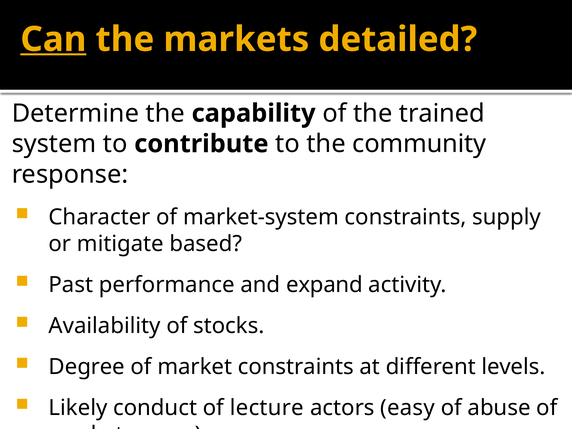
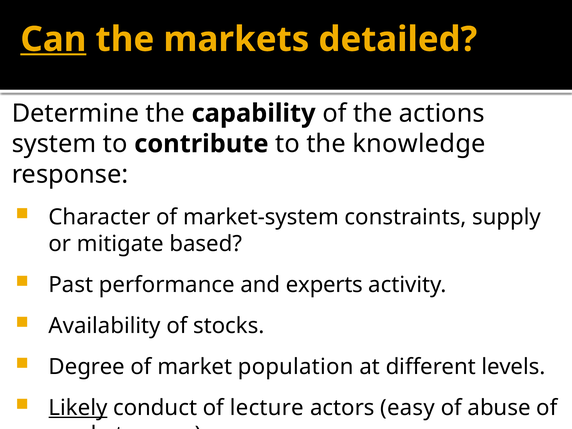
trained: trained -> actions (442, 113)
community: community -> knowledge (419, 144)
expand: expand -> experts (324, 285)
market constraints: constraints -> population (296, 367)
Likely underline: none -> present (78, 408)
